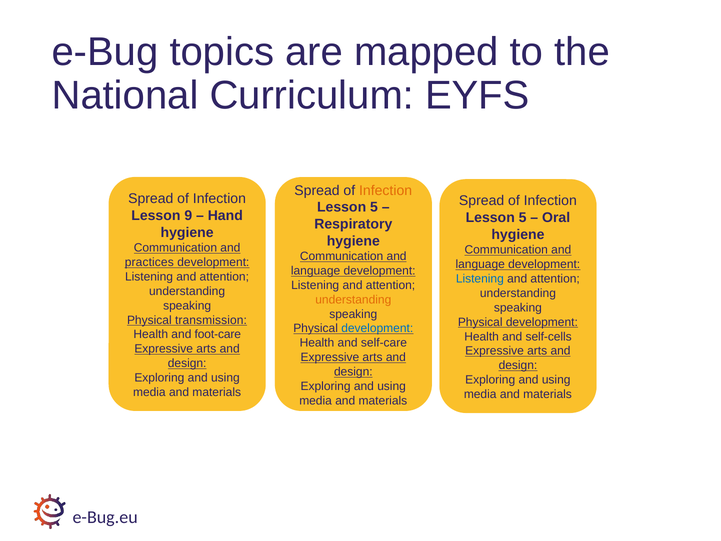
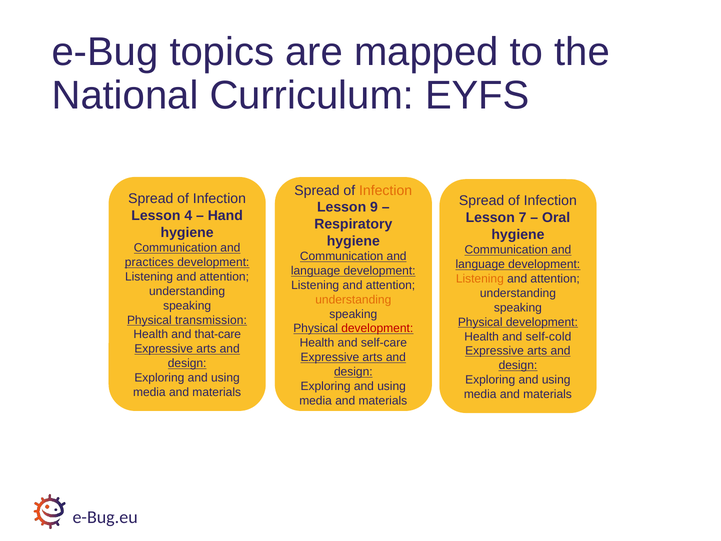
5: 5 -> 9 (374, 207)
9: 9 -> 4 (188, 215)
5: 5 -> 7 (523, 218)
Listening colour: blue -> orange (480, 279)
development colour: blue -> red (377, 328)
foot-care: foot-care -> that-care (218, 334)
self-cells: self-cells -> self-cold (549, 336)
